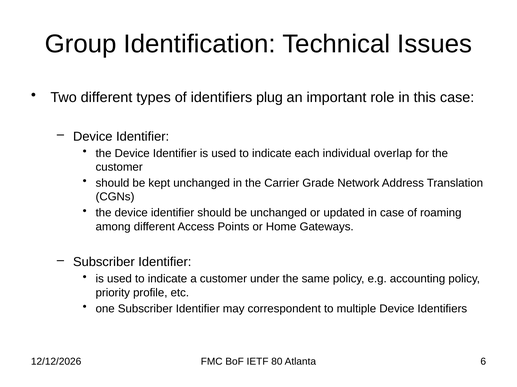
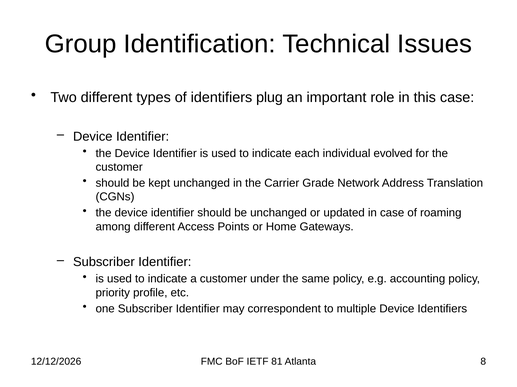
overlap: overlap -> evolved (393, 154)
80: 80 -> 81 (277, 362)
6: 6 -> 8 (483, 362)
